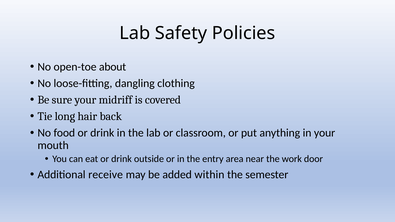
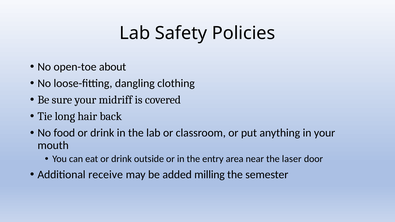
work: work -> laser (292, 159)
within: within -> milling (210, 175)
